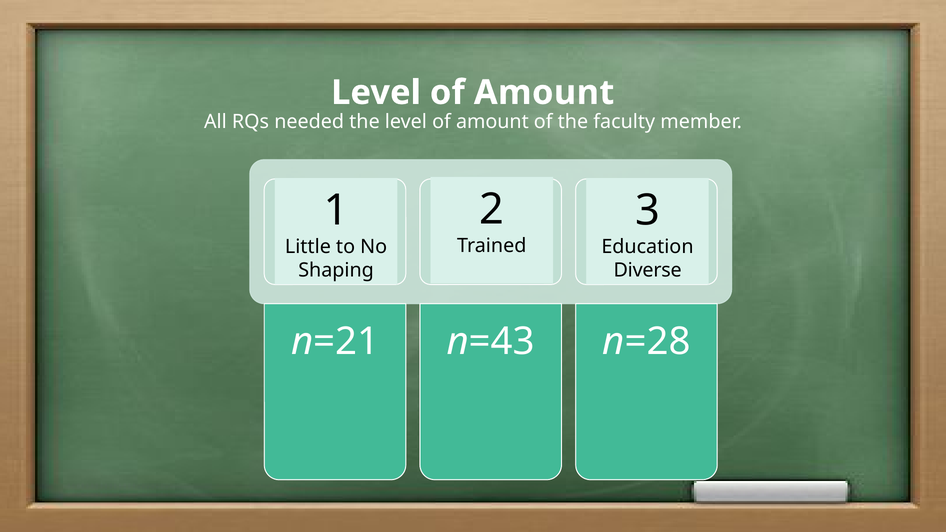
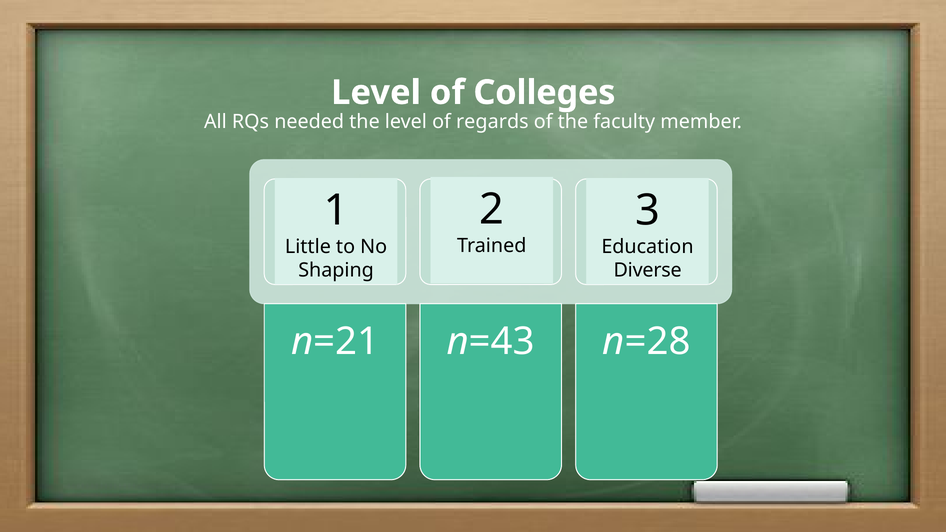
Amount: Amount -> Colleges (544, 93)
the level of amount: amount -> regards (492, 122)
